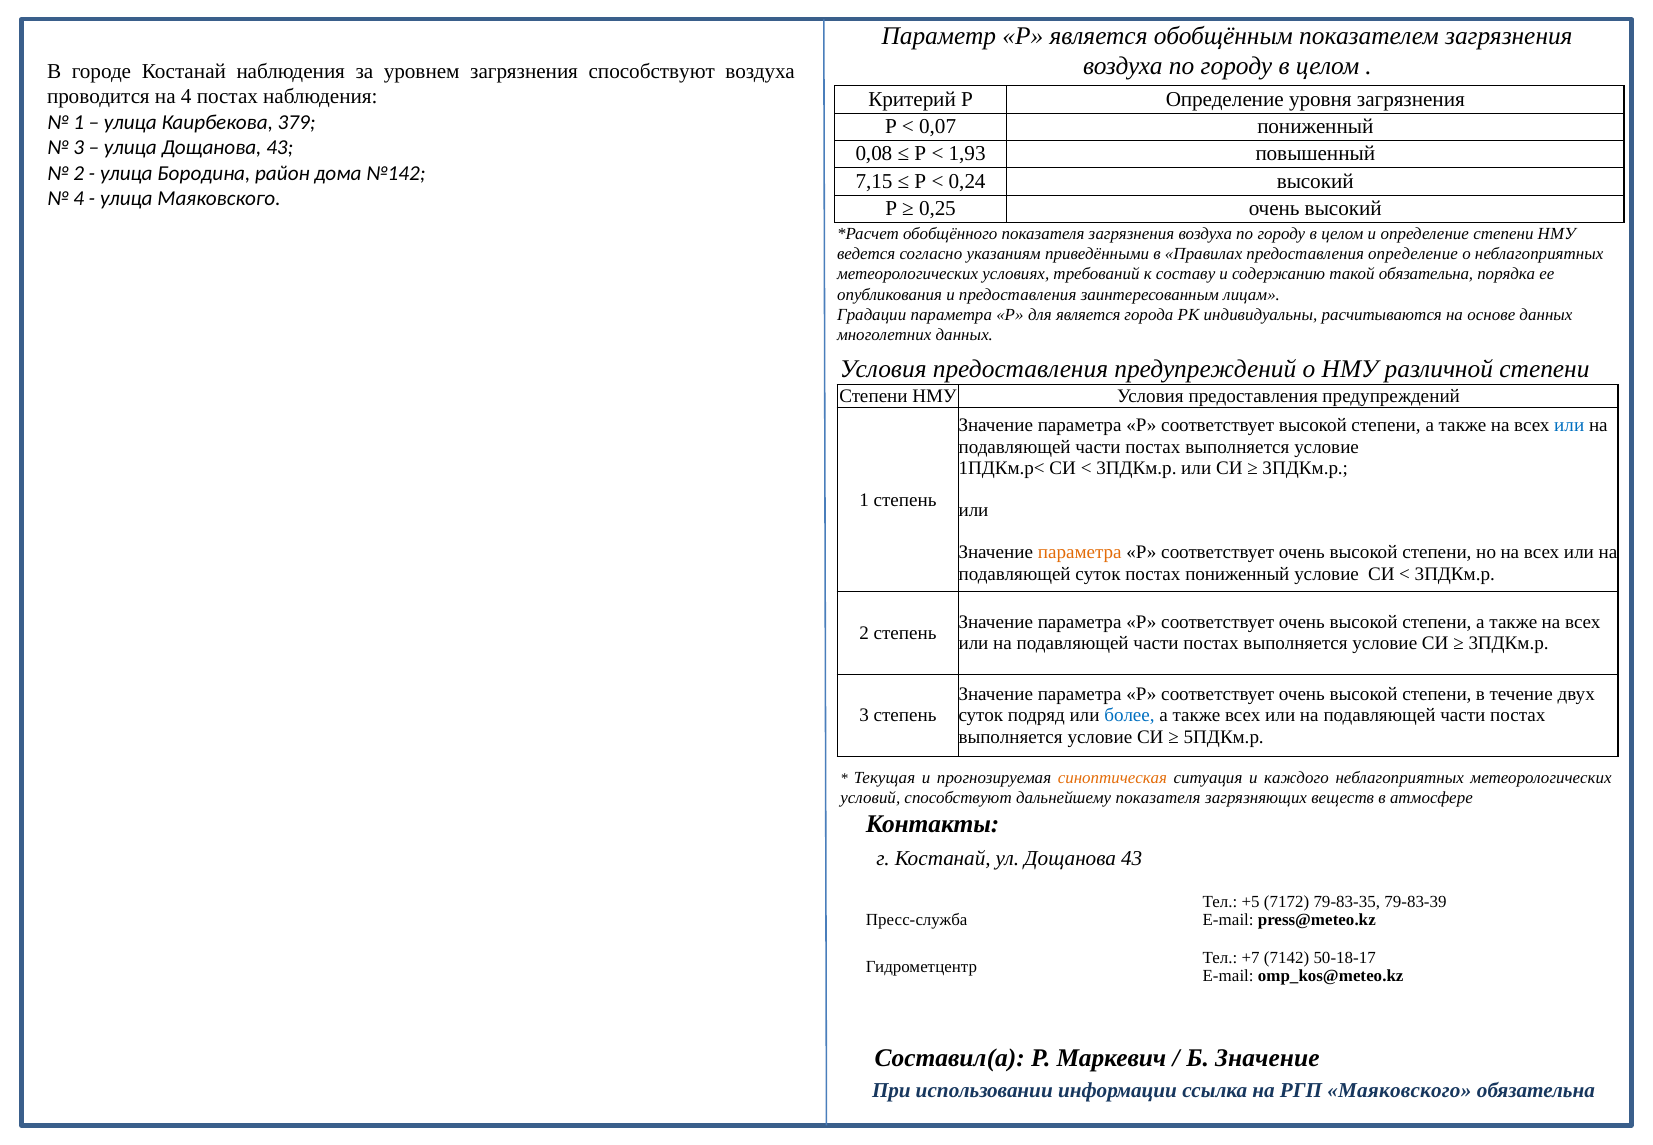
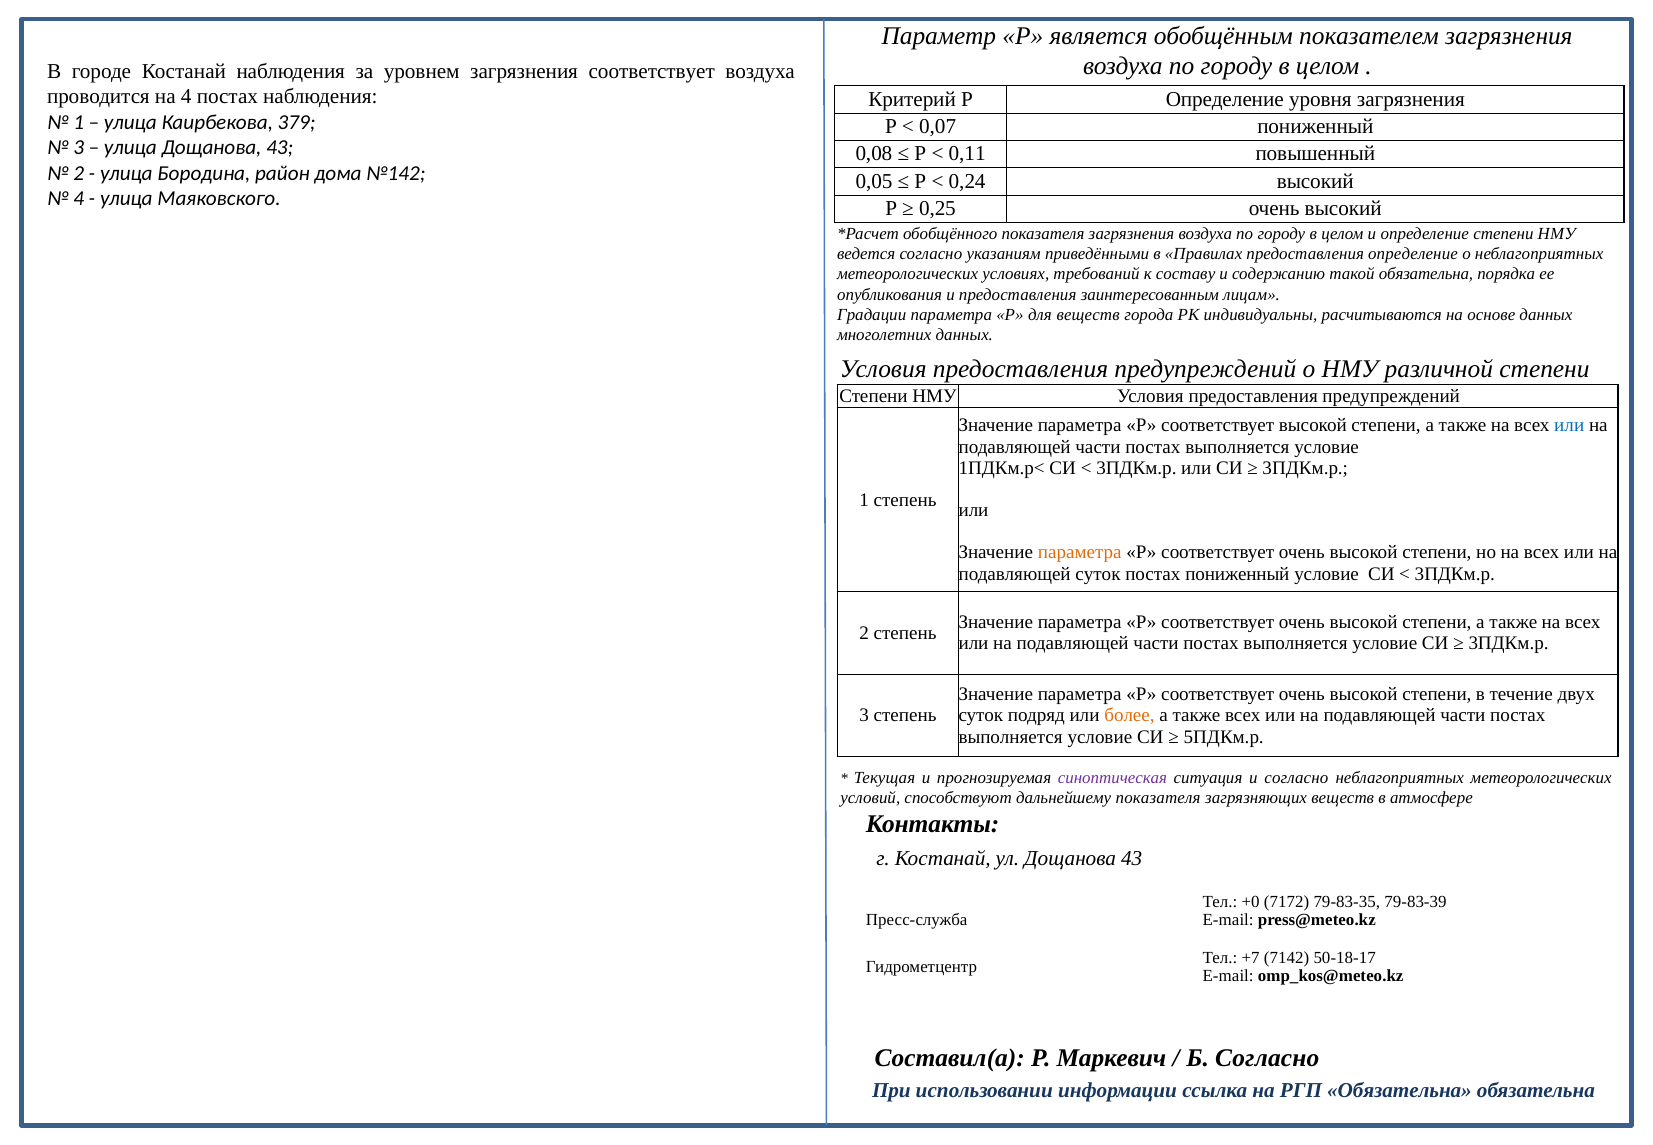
загрязнения способствуют: способствуют -> соответствует (652, 71)
1,93: 1,93 -> 0,11 (967, 154)
7,15: 7,15 -> 0,05 (874, 181)
для является: является -> веществ (1088, 315)
более colour: blue -> orange (1129, 715)
синоптическая colour: orange -> purple (1112, 777)
и каждого: каждого -> согласно (1296, 777)
+5: +5 -> +0 (1251, 901)
Б Значение: Значение -> Согласно (1267, 1058)
РГП Маяковского: Маяковского -> Обязательна (1399, 1090)
